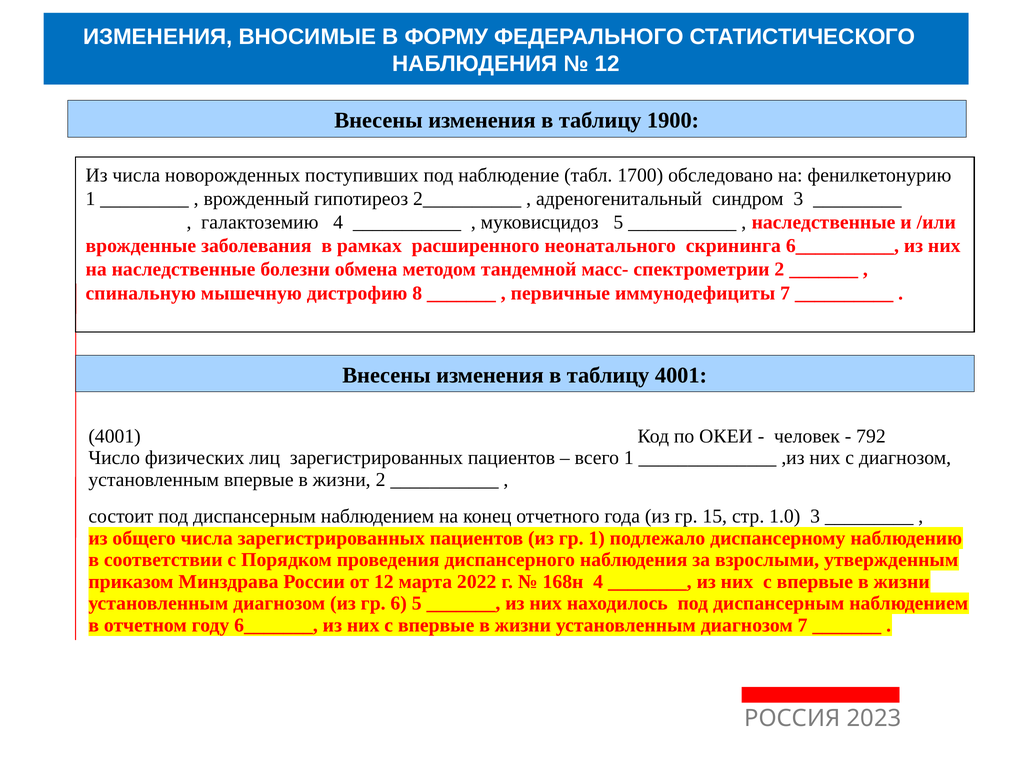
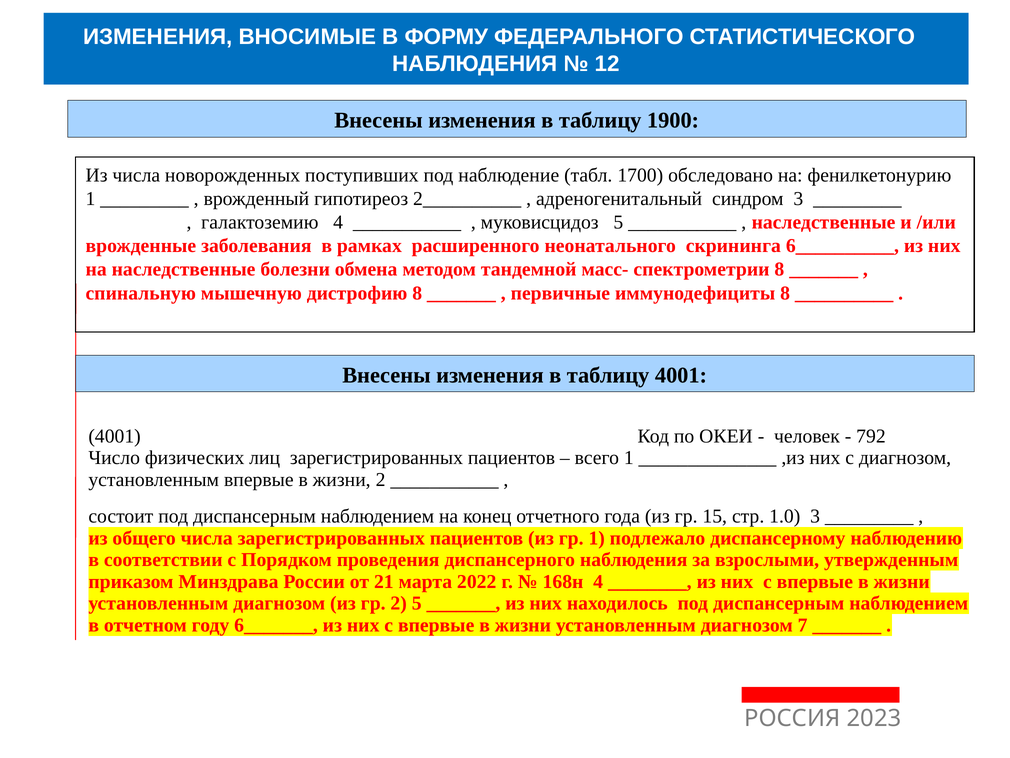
спектрометрии 2: 2 -> 8 (779, 269)
иммунодефициты 7: 7 -> 8 (785, 293)
от 12: 12 -> 21 (384, 581)
гр 6: 6 -> 2 (399, 603)
